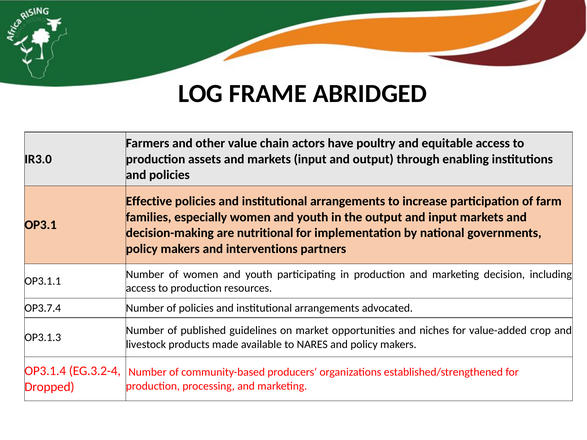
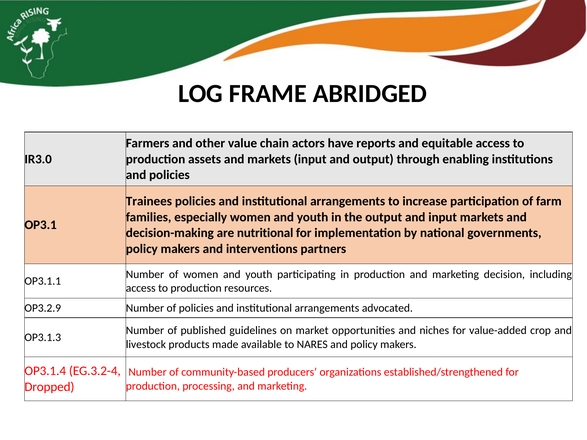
poultry: poultry -> reports (376, 143)
Effective: Effective -> Trainees (149, 201)
OP3.7.4: OP3.7.4 -> OP3.2.9 (43, 308)
